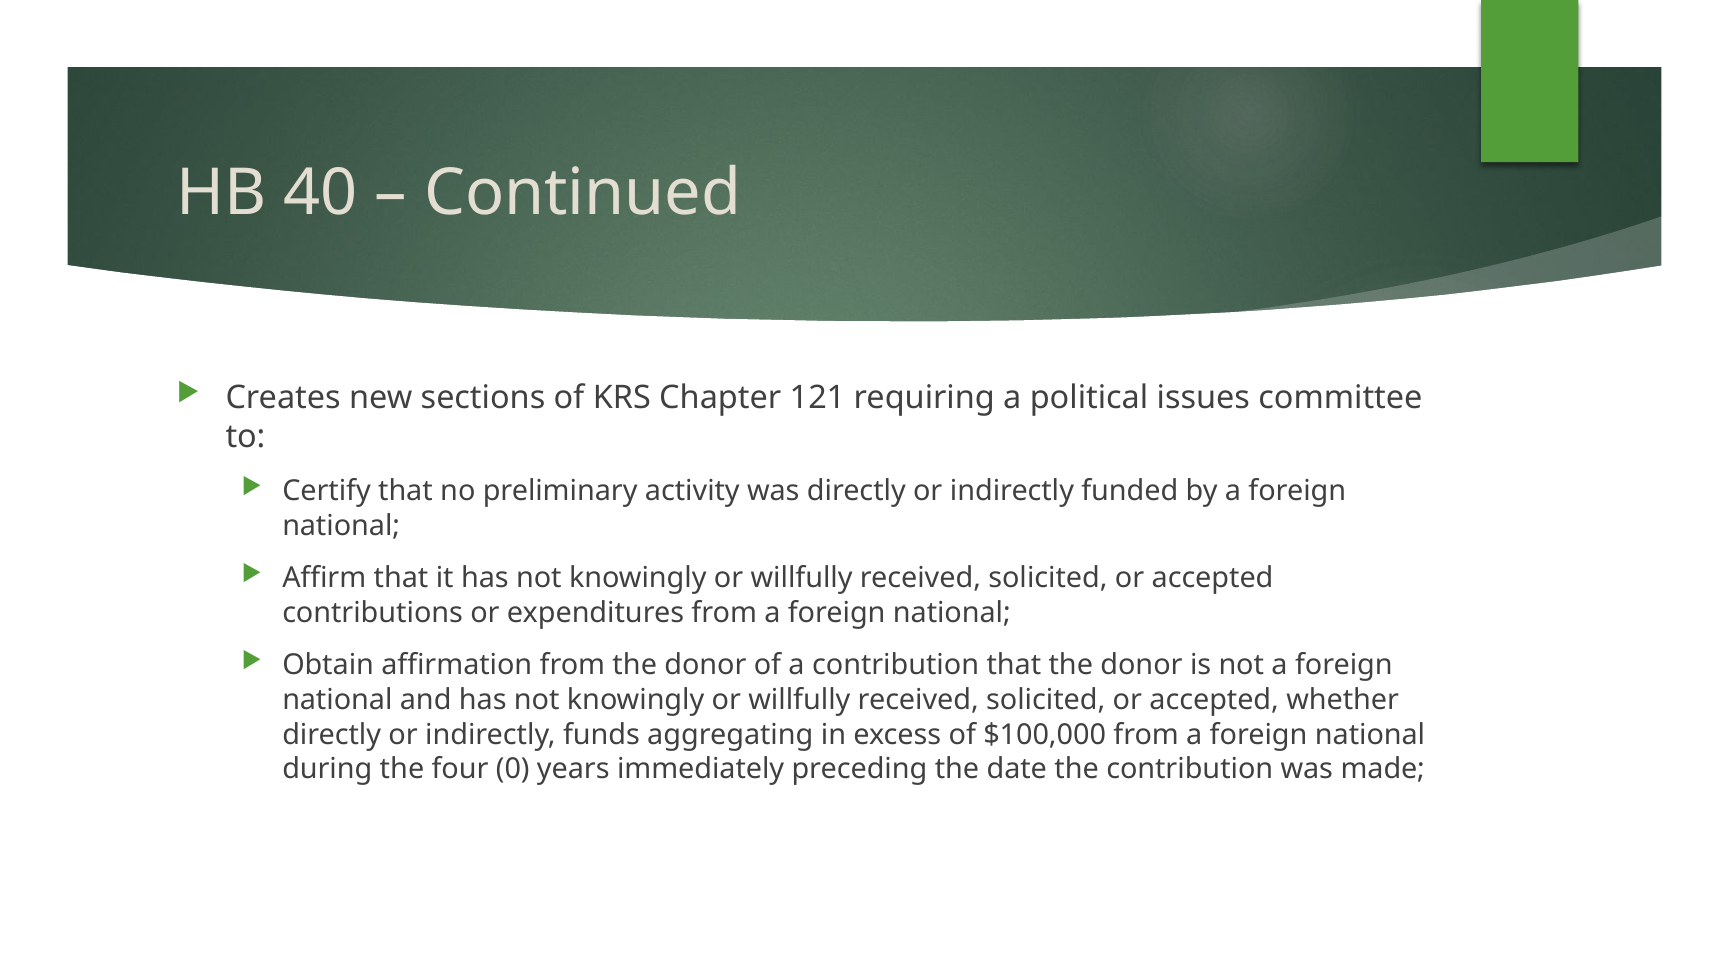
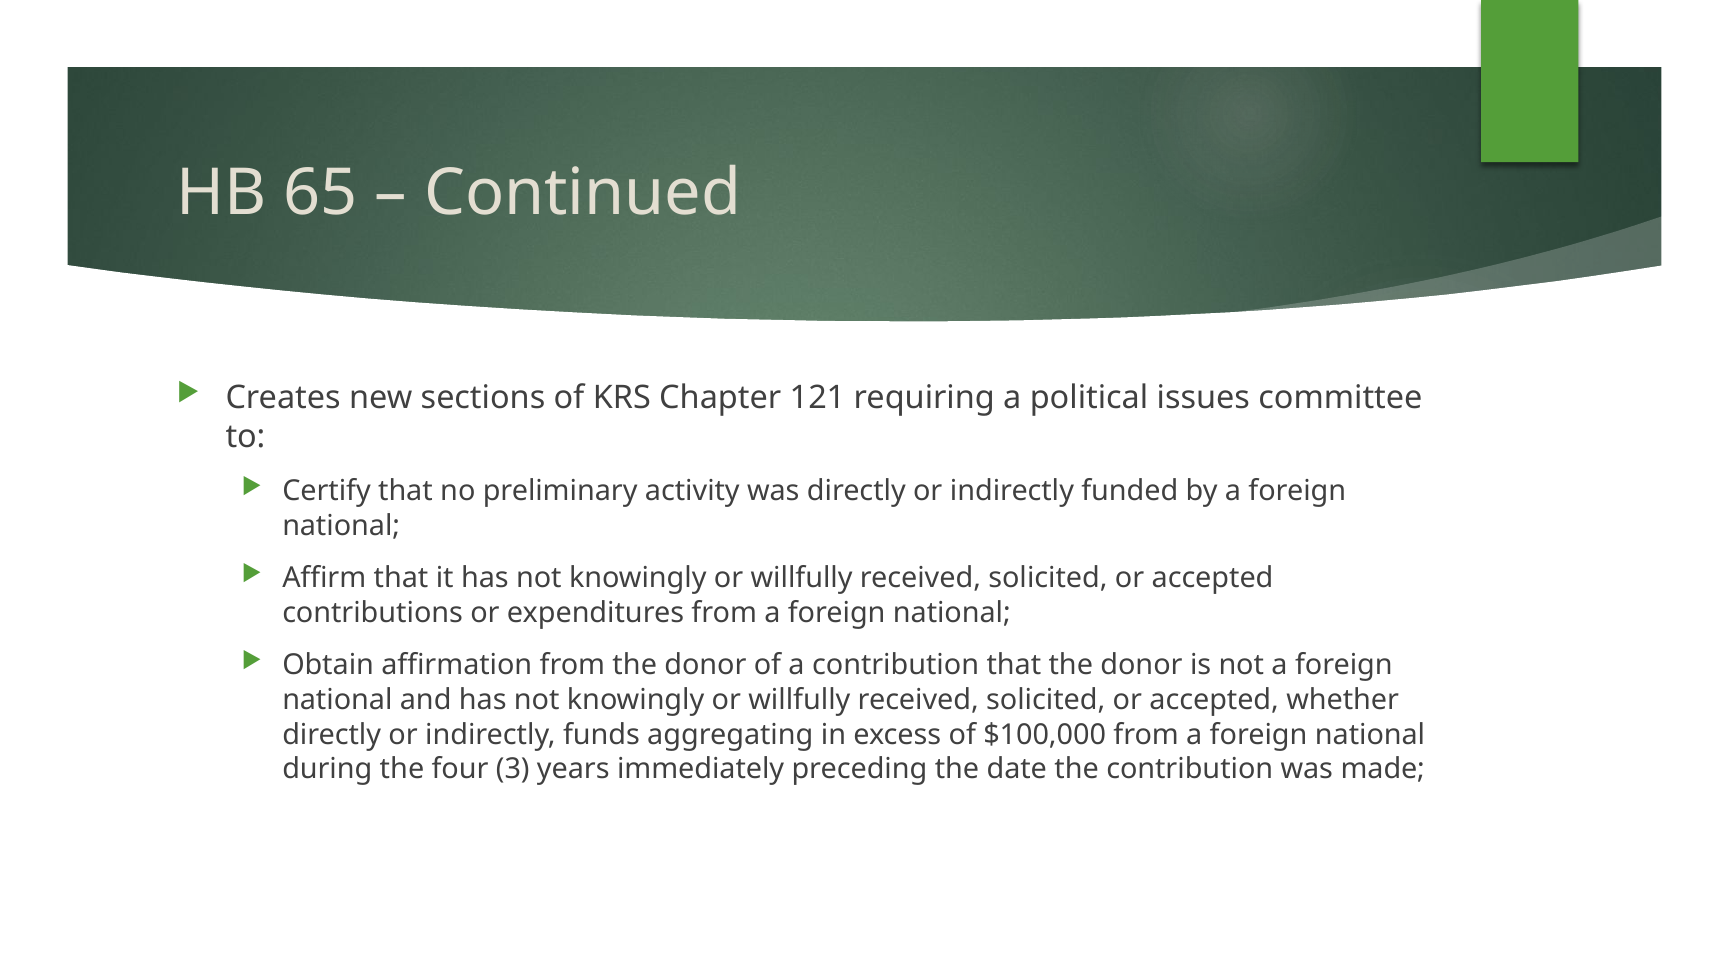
40: 40 -> 65 (321, 193)
0: 0 -> 3 (513, 769)
